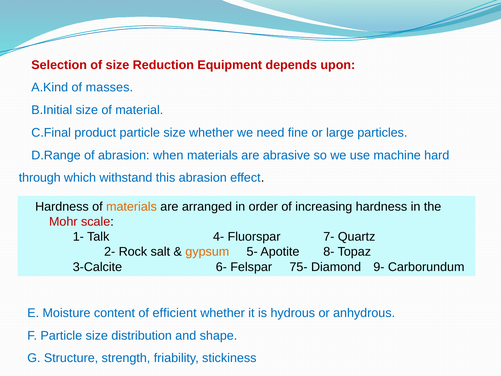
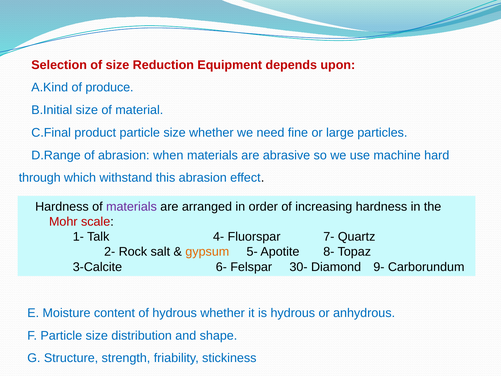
masses: masses -> produce (110, 87)
materials colour: orange -> purple (131, 207)
75-: 75- -> 30- (298, 267)
of efficient: efficient -> hydrous (175, 313)
